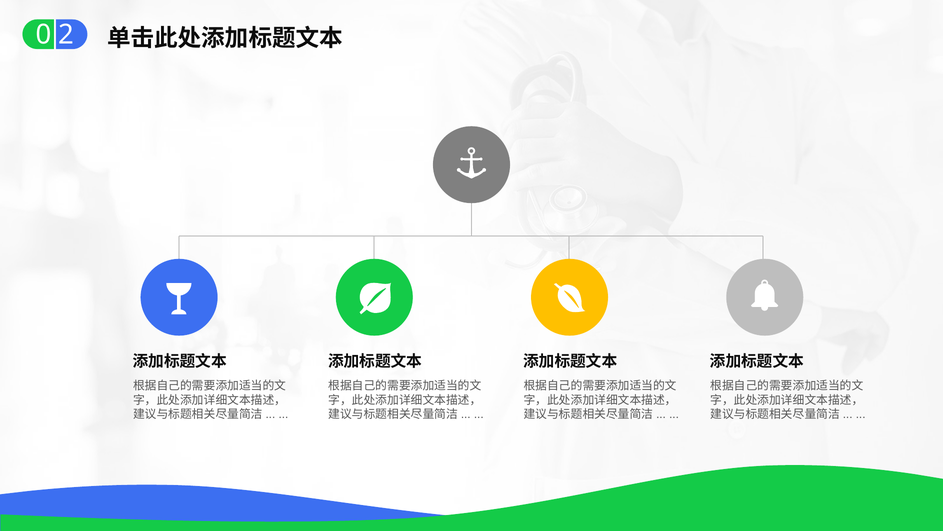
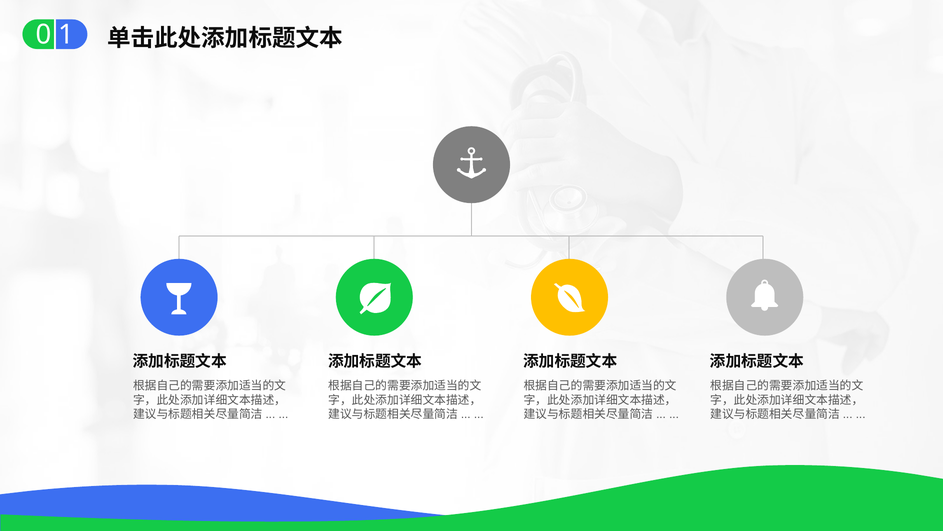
2: 2 -> 1 (66, 35)
